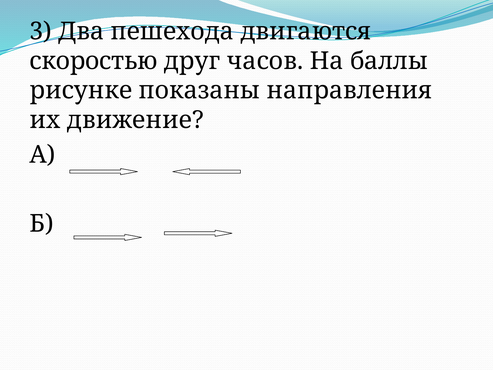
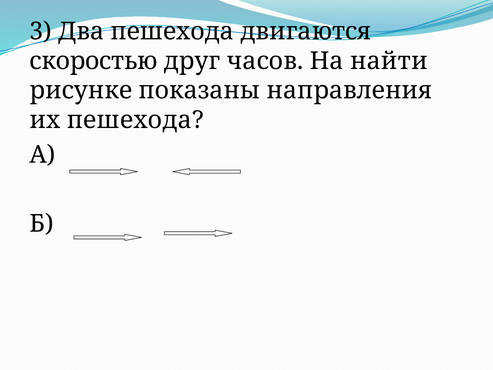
баллы: баллы -> найти (389, 61)
их движение: движение -> пешехода (135, 120)
